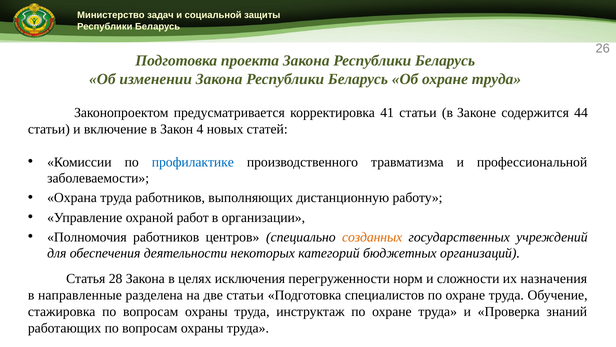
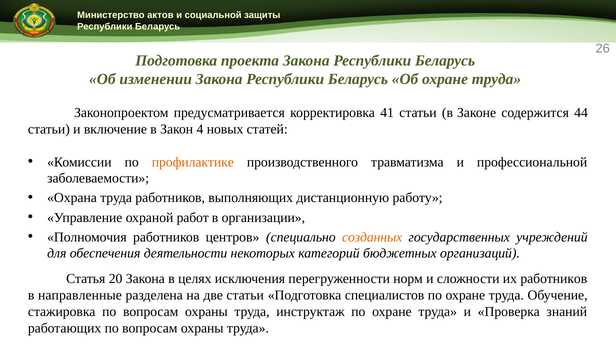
задач: задач -> актов (160, 15)
профилактике colour: blue -> orange (193, 162)
28: 28 -> 20 (116, 279)
их назначения: назначения -> работников (554, 279)
